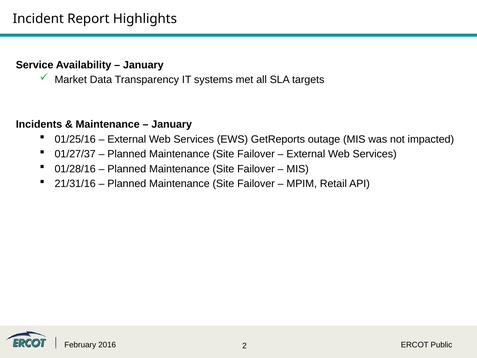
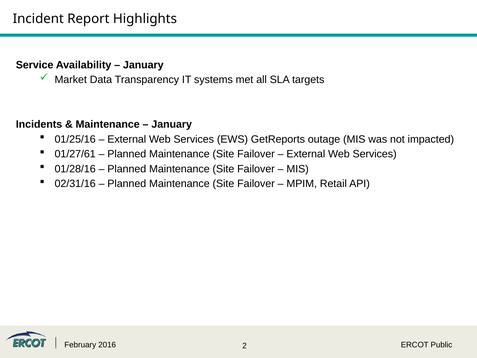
01/27/37: 01/27/37 -> 01/27/61 (75, 154)
21/31/16: 21/31/16 -> 02/31/16 (75, 184)
